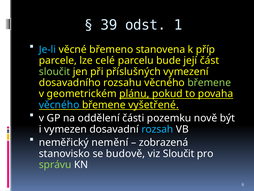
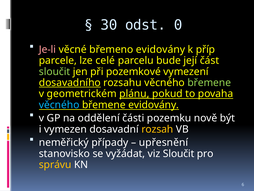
39: 39 -> 30 (109, 25)
1: 1 -> 0 (178, 25)
Je-li colour: light blue -> pink (47, 49)
břemeno stanovena: stanovena -> evidovány (160, 49)
příslušných: příslušných -> pozemkové (133, 71)
dosavadního underline: none -> present (70, 82)
břemene vyšetřené: vyšetřené -> evidovány (154, 105)
rozsah colour: light blue -> yellow (157, 129)
nemění: nemění -> případy (110, 142)
zobrazená: zobrazená -> upřesnění (163, 142)
budově: budově -> vyžádat (126, 153)
správu colour: light green -> yellow (55, 164)
